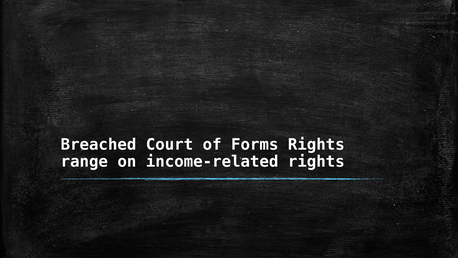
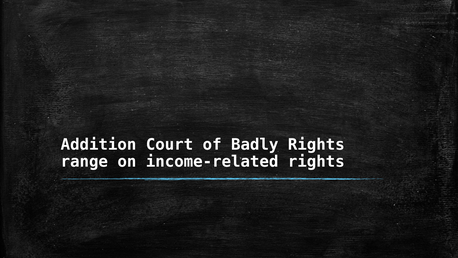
Breached: Breached -> Addition (98, 144)
Forms: Forms -> Badly (255, 144)
